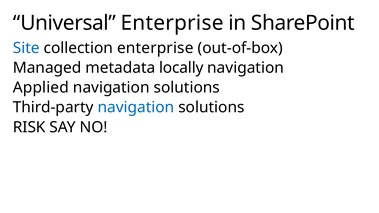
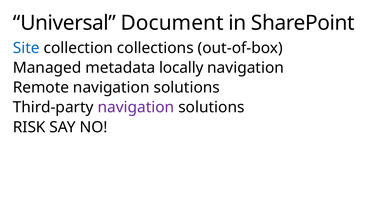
Universal Enterprise: Enterprise -> Document (172, 23)
collection enterprise: enterprise -> collections (155, 48)
Applied: Applied -> Remote (41, 88)
navigation colour: blue -> purple (136, 107)
